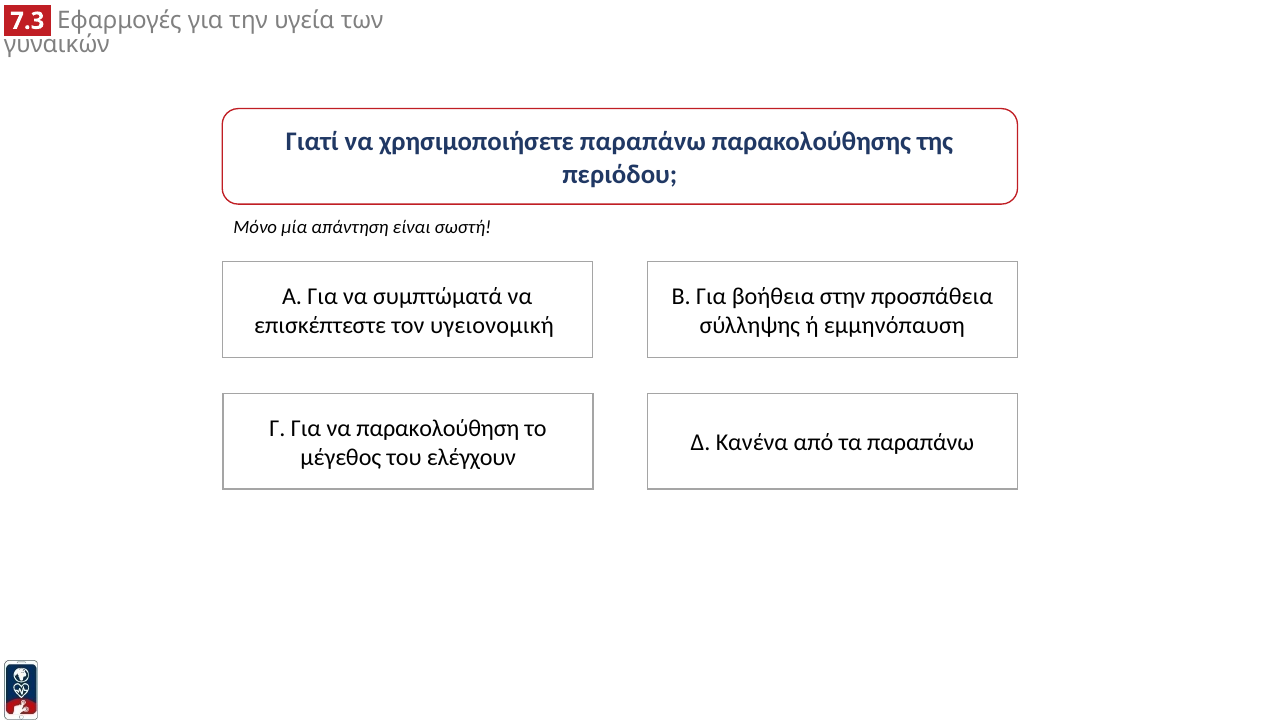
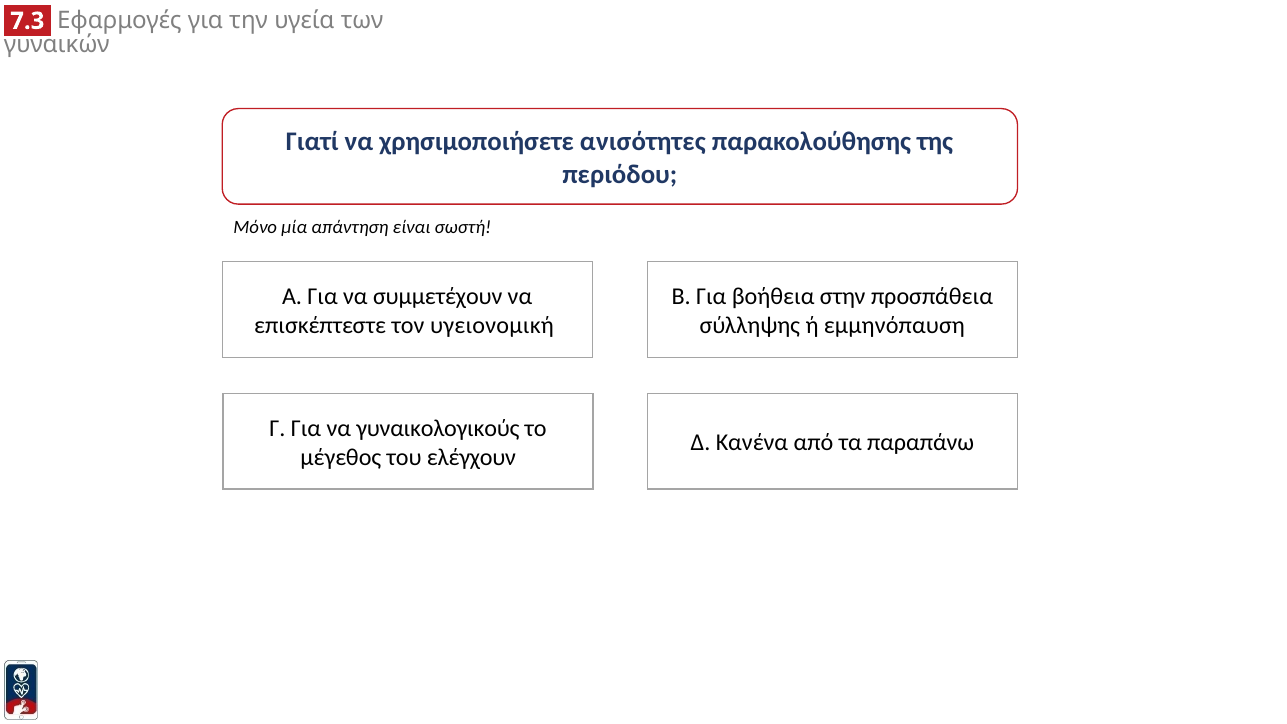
χρησιμοποιήσετε παραπάνω: παραπάνω -> ανισότητες (643, 142)
συμπτώματά: συμπτώματά -> συμμετέχουν (438, 297)
παρακολούθηση: παρακολούθηση -> γυναικολογικούς (438, 428)
